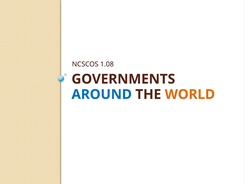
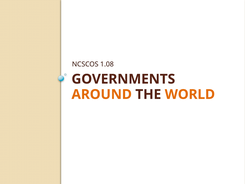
AROUND colour: blue -> orange (102, 94)
